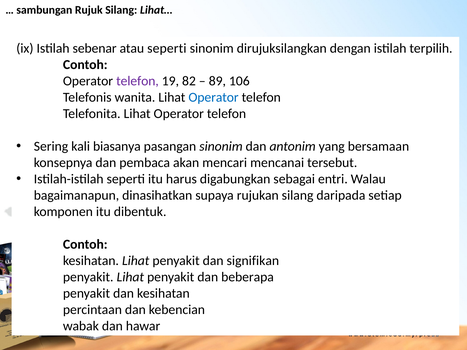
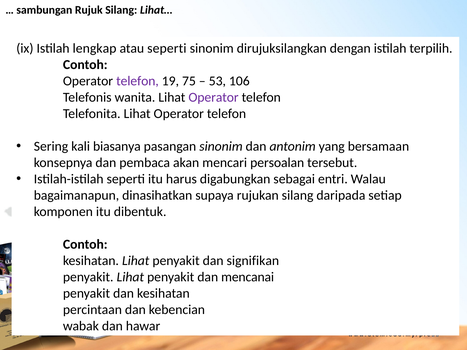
sebenar: sebenar -> lengkap (95, 48)
82: 82 -> 75 (189, 81)
89: 89 -> 53 (217, 81)
Operator colour: blue -> purple (214, 97)
mencanai: mencanai -> persoalan (277, 163)
beberapa: beberapa -> mencanai (248, 277)
